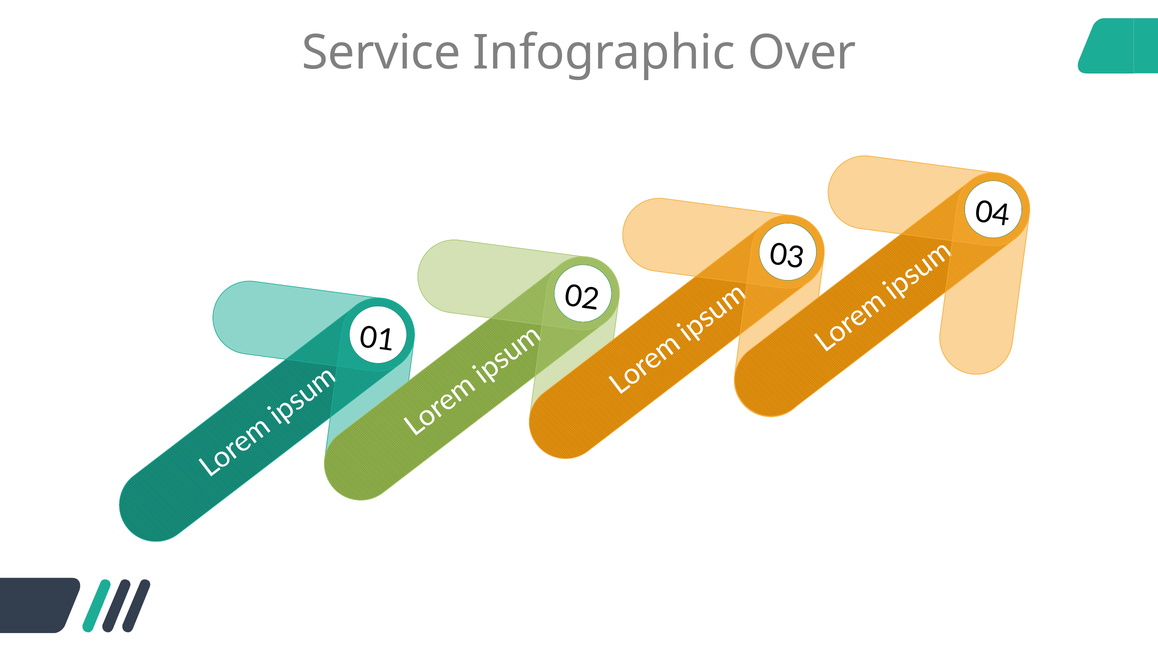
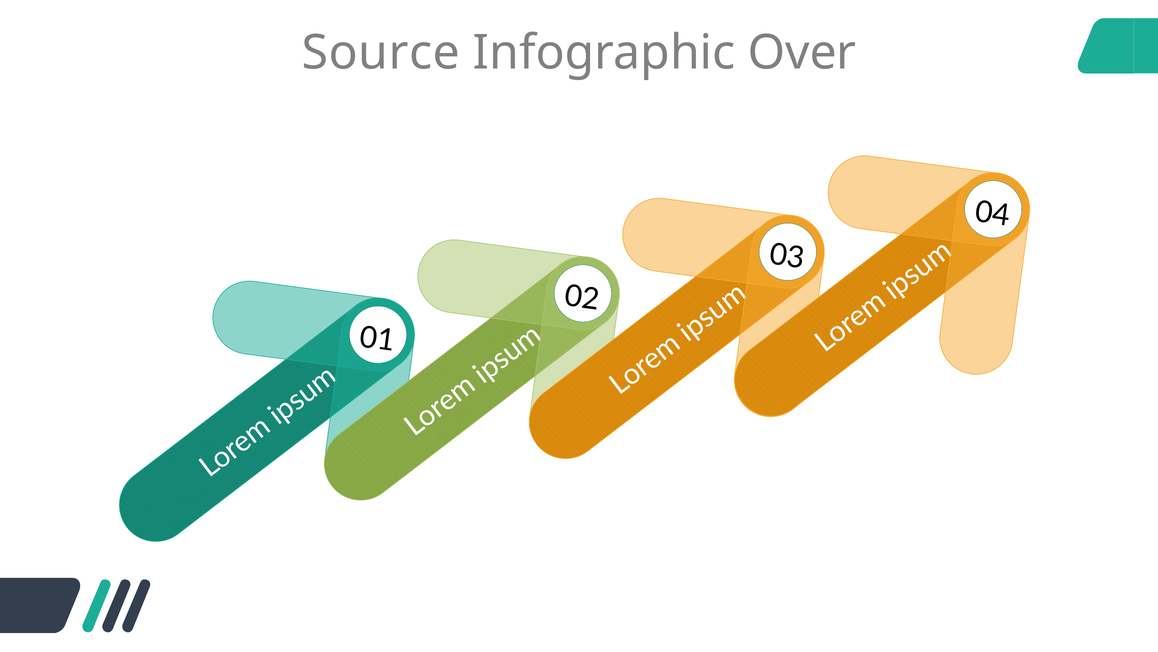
Service: Service -> Source (381, 53)
